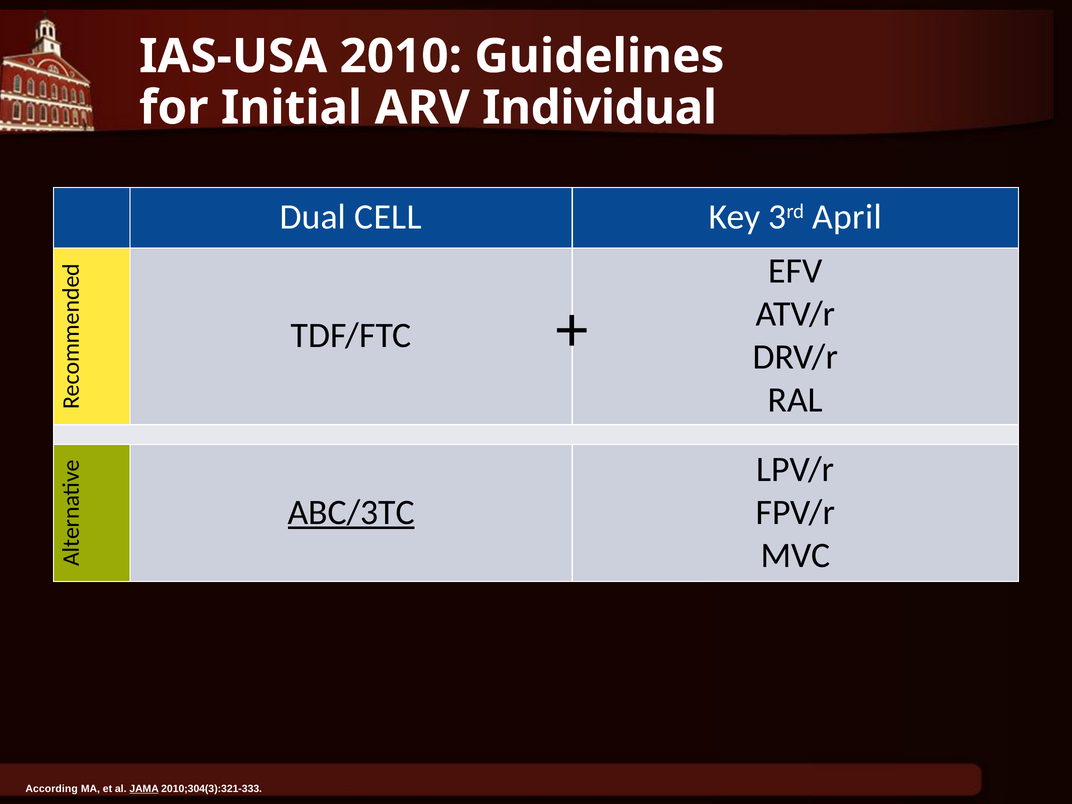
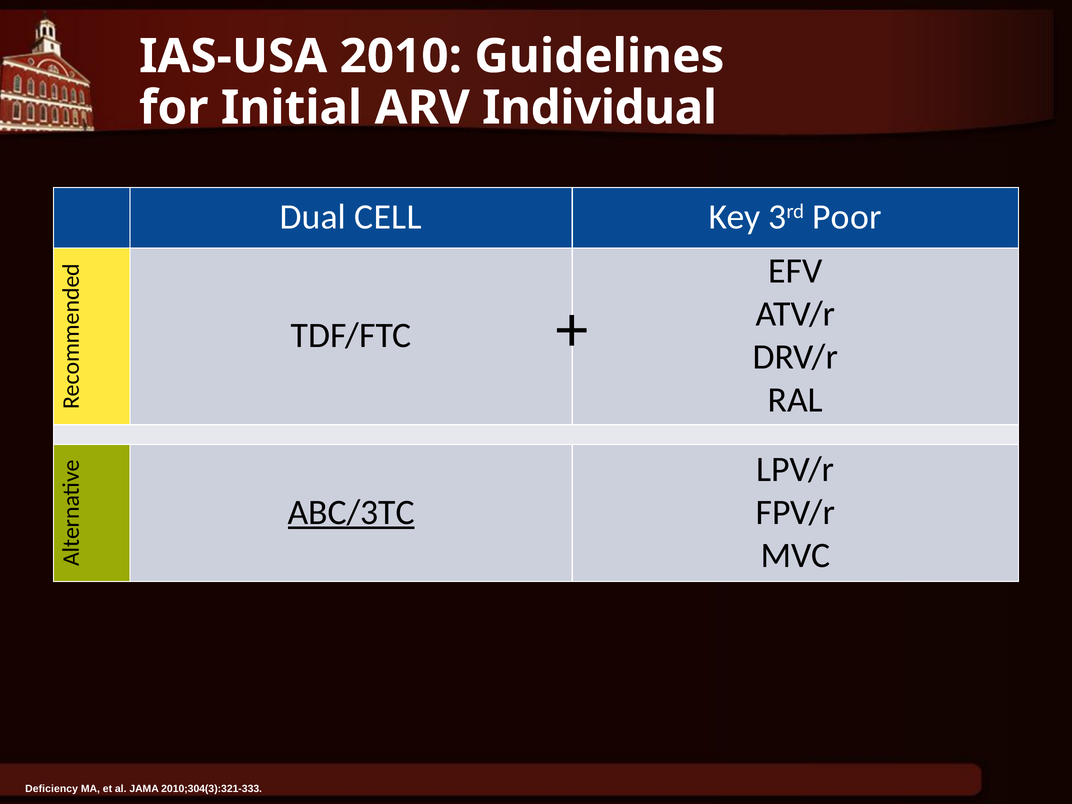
April: April -> Poor (847, 217)
According: According -> Deficiency (52, 789)
JAMA underline: present -> none (144, 789)
